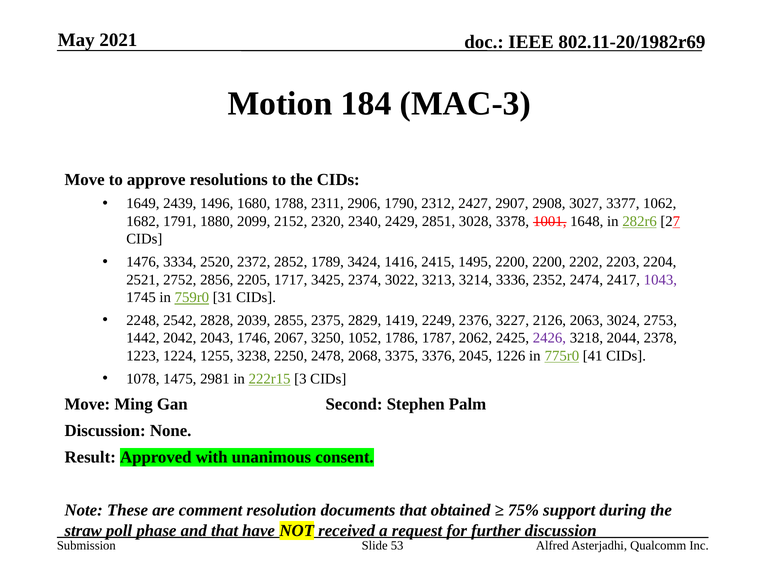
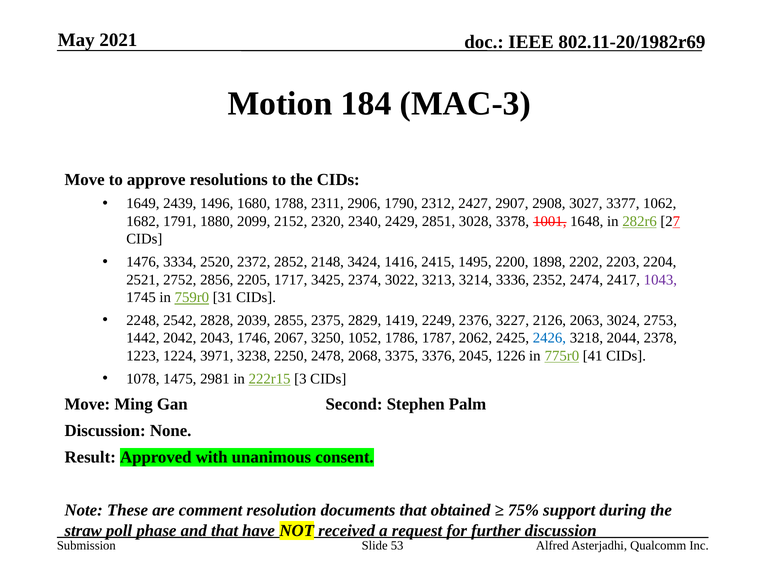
1789: 1789 -> 2148 (327, 262)
2200 2200: 2200 -> 1898 (549, 262)
2426 colour: purple -> blue (549, 338)
1255: 1255 -> 3971 (217, 356)
